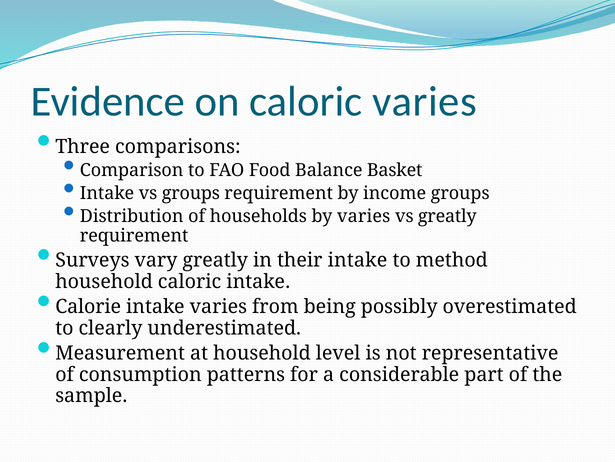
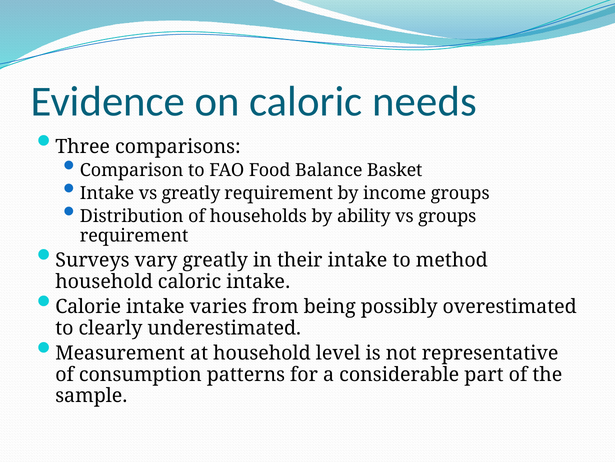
caloric varies: varies -> needs (425, 102)
vs groups: groups -> greatly (191, 193)
by varies: varies -> ability (364, 216)
vs greatly: greatly -> groups (447, 216)
